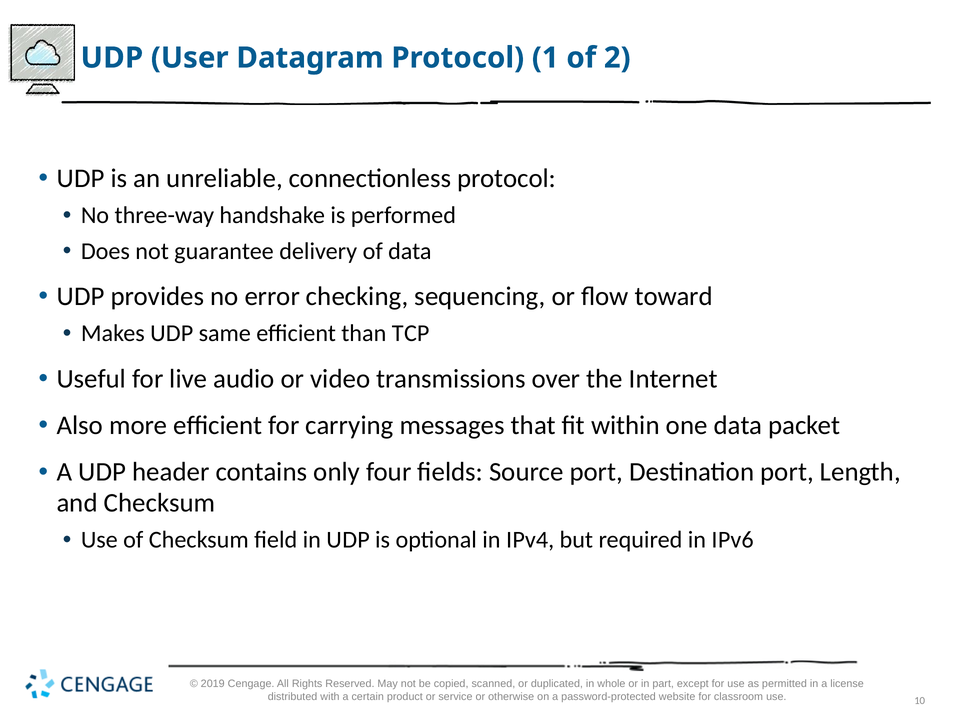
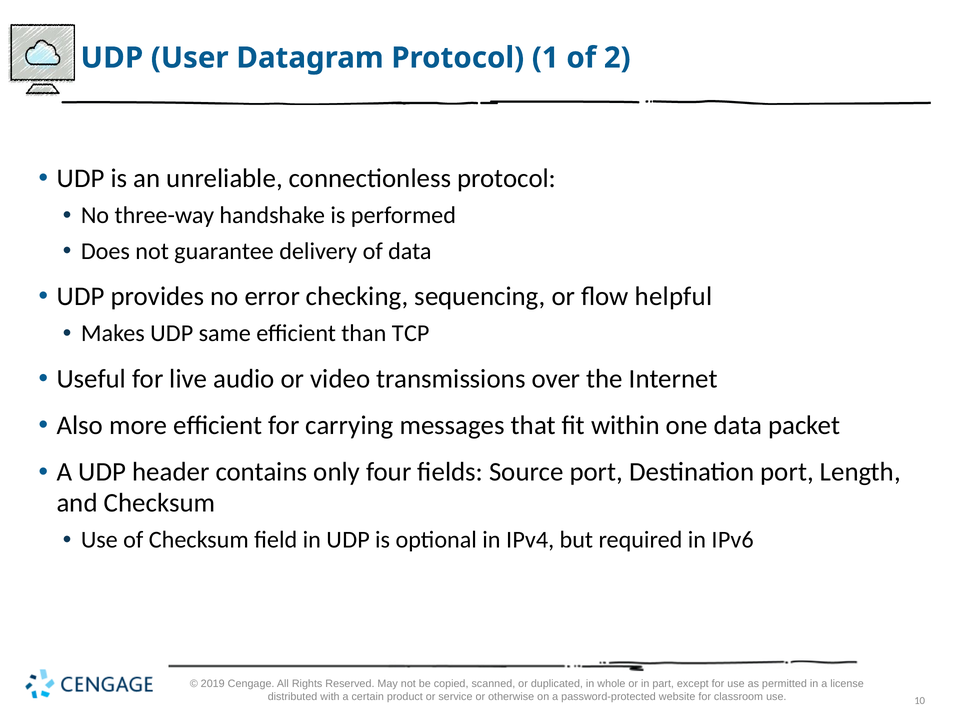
toward: toward -> helpful (673, 296)
